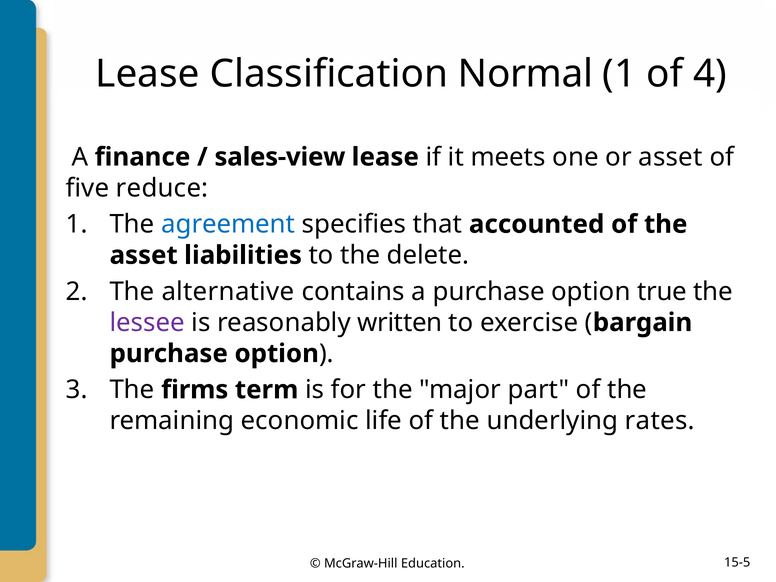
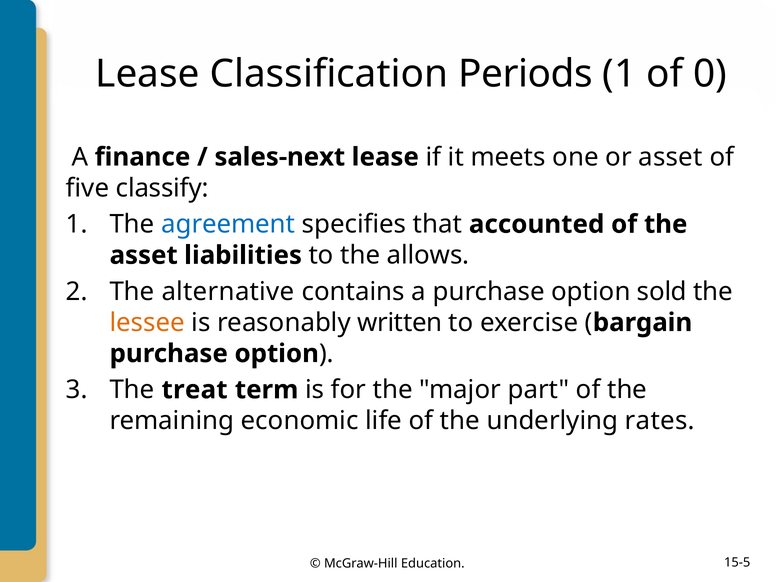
Normal: Normal -> Periods (526, 74)
4: 4 -> 0 (710, 74)
sales-view: sales-view -> sales-next (280, 157)
reduce: reduce -> classify (162, 188)
delete: delete -> allows (428, 255)
true: true -> sold (662, 292)
lessee colour: purple -> orange (147, 323)
firms: firms -> treat (195, 390)
